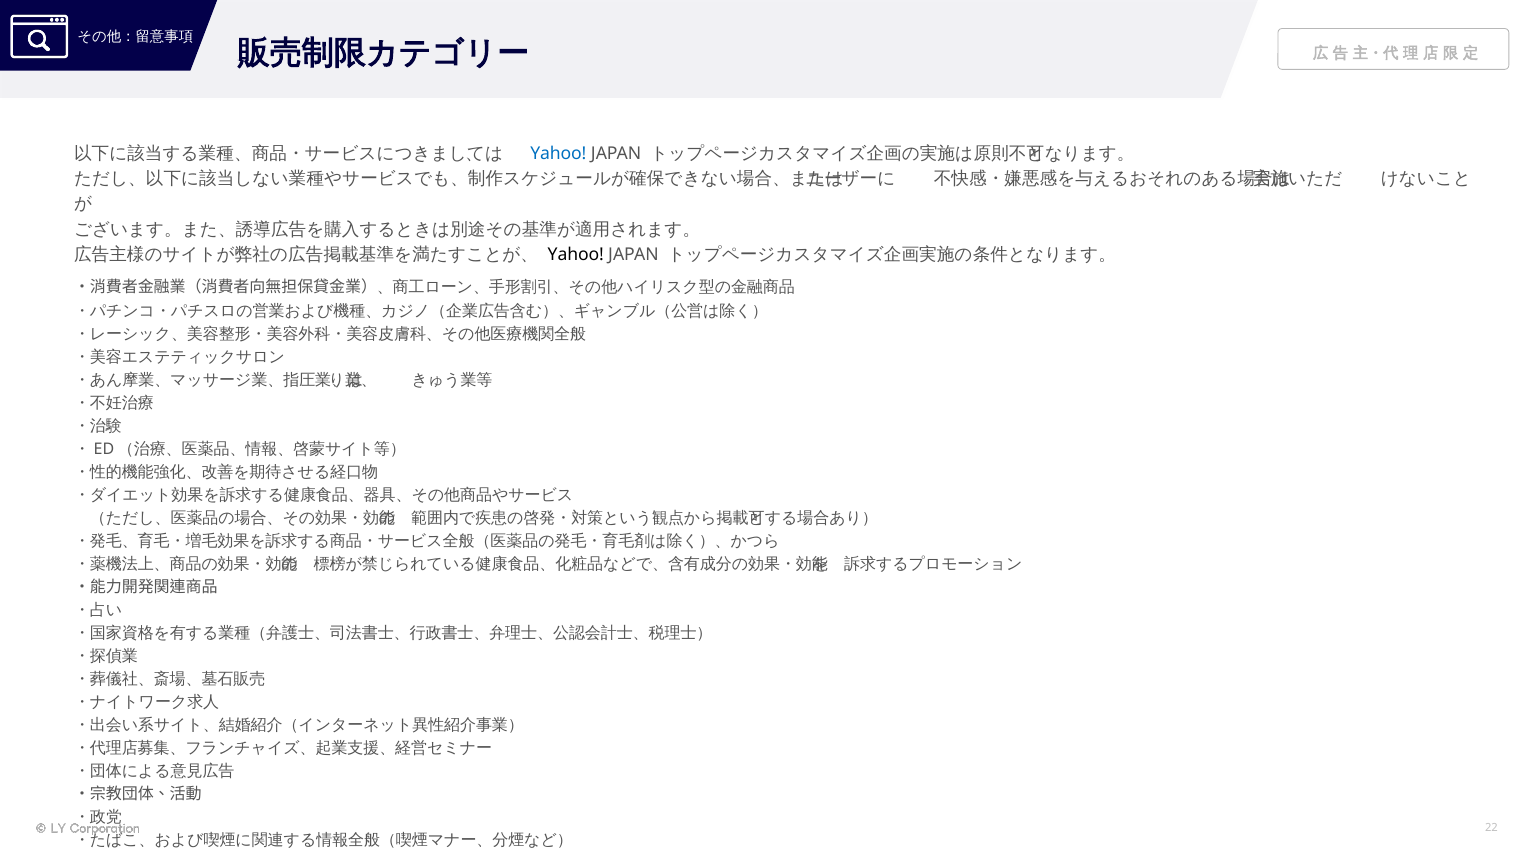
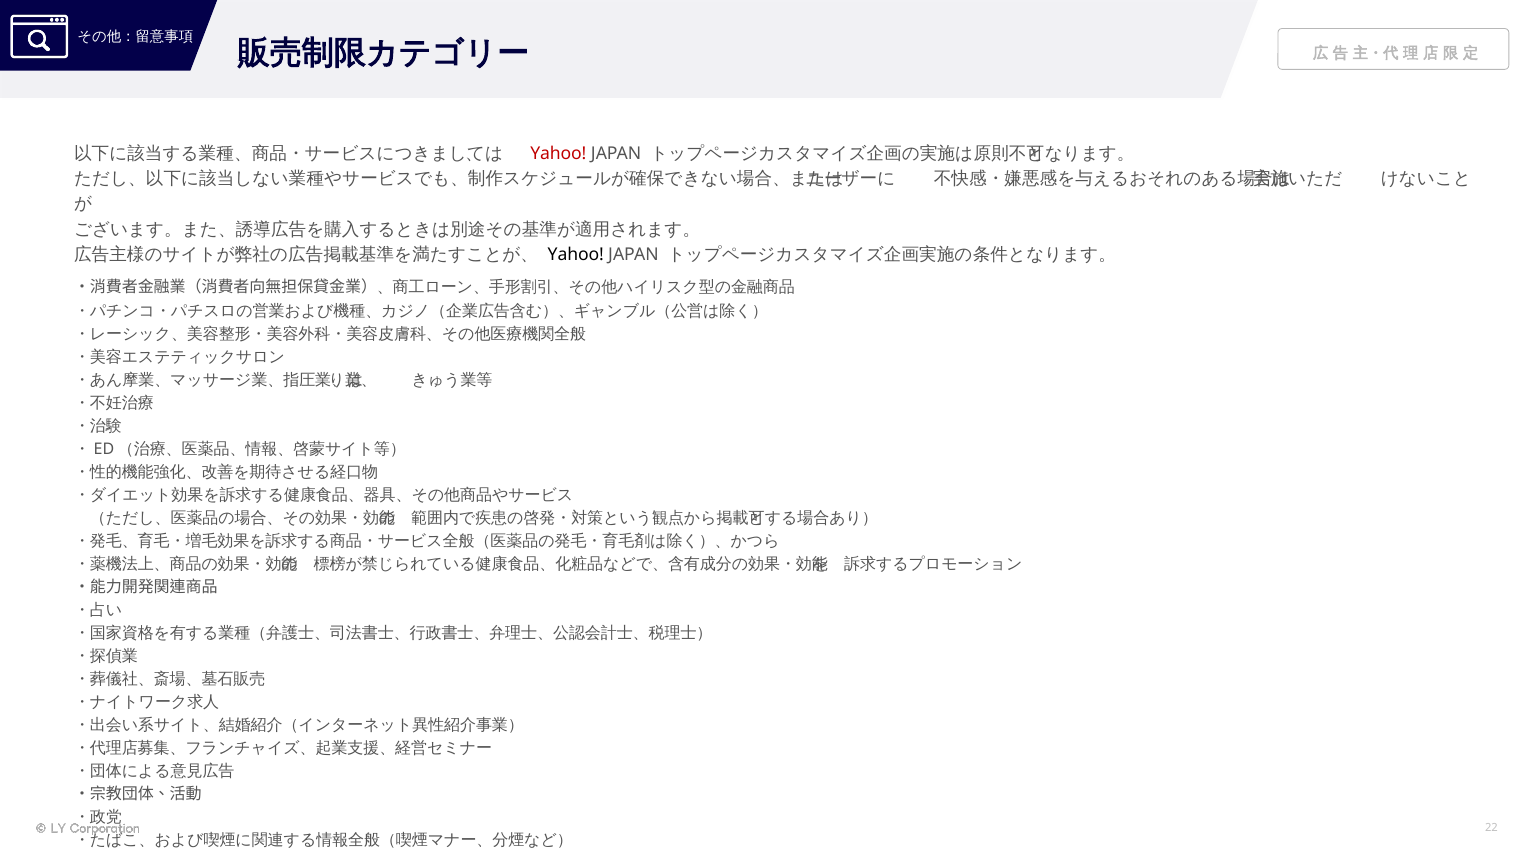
Yahoo colour: blue -> red (558, 153)
